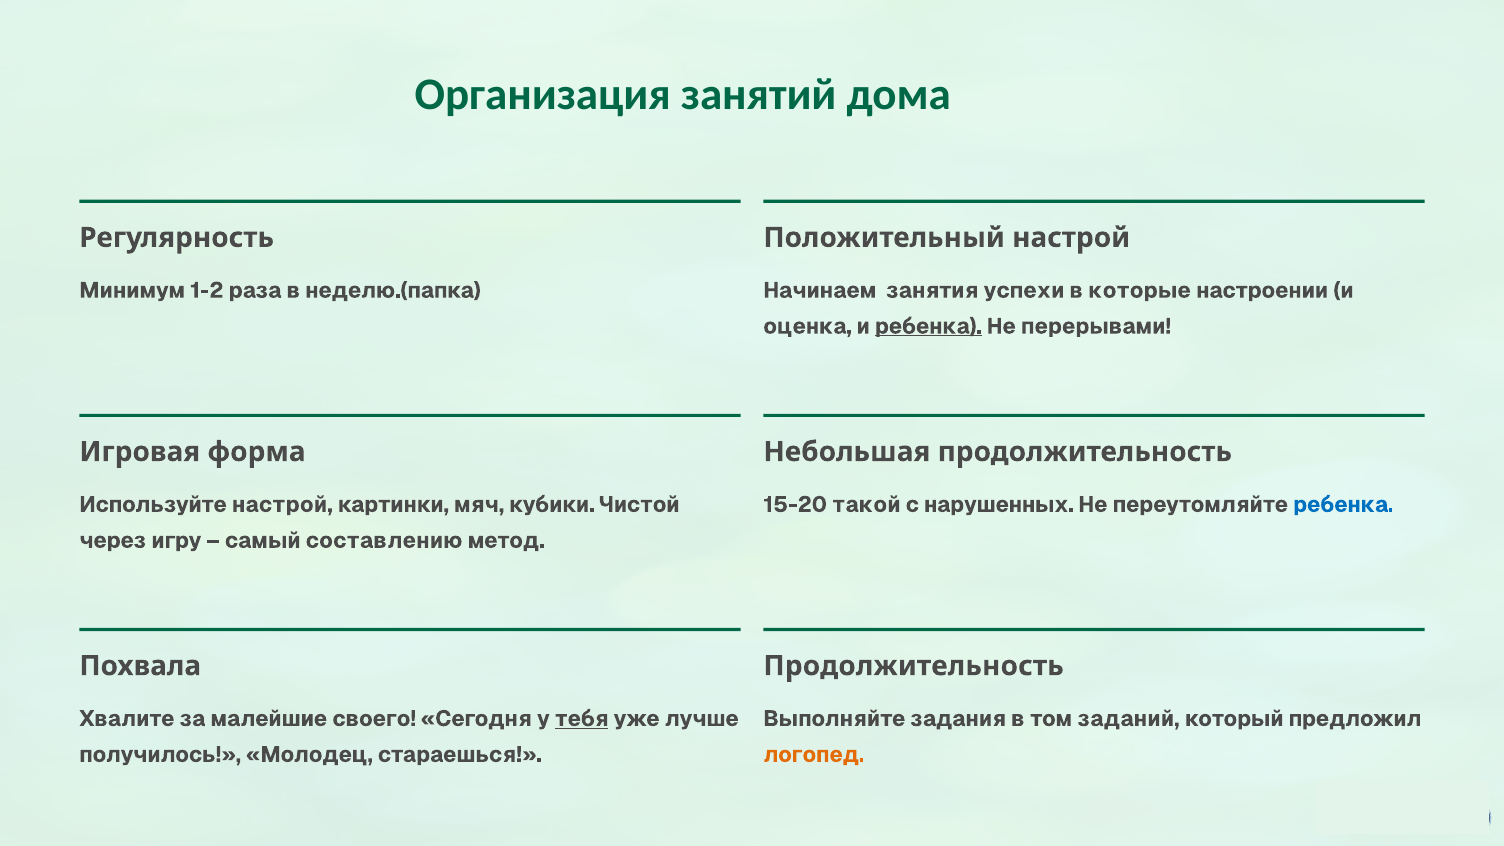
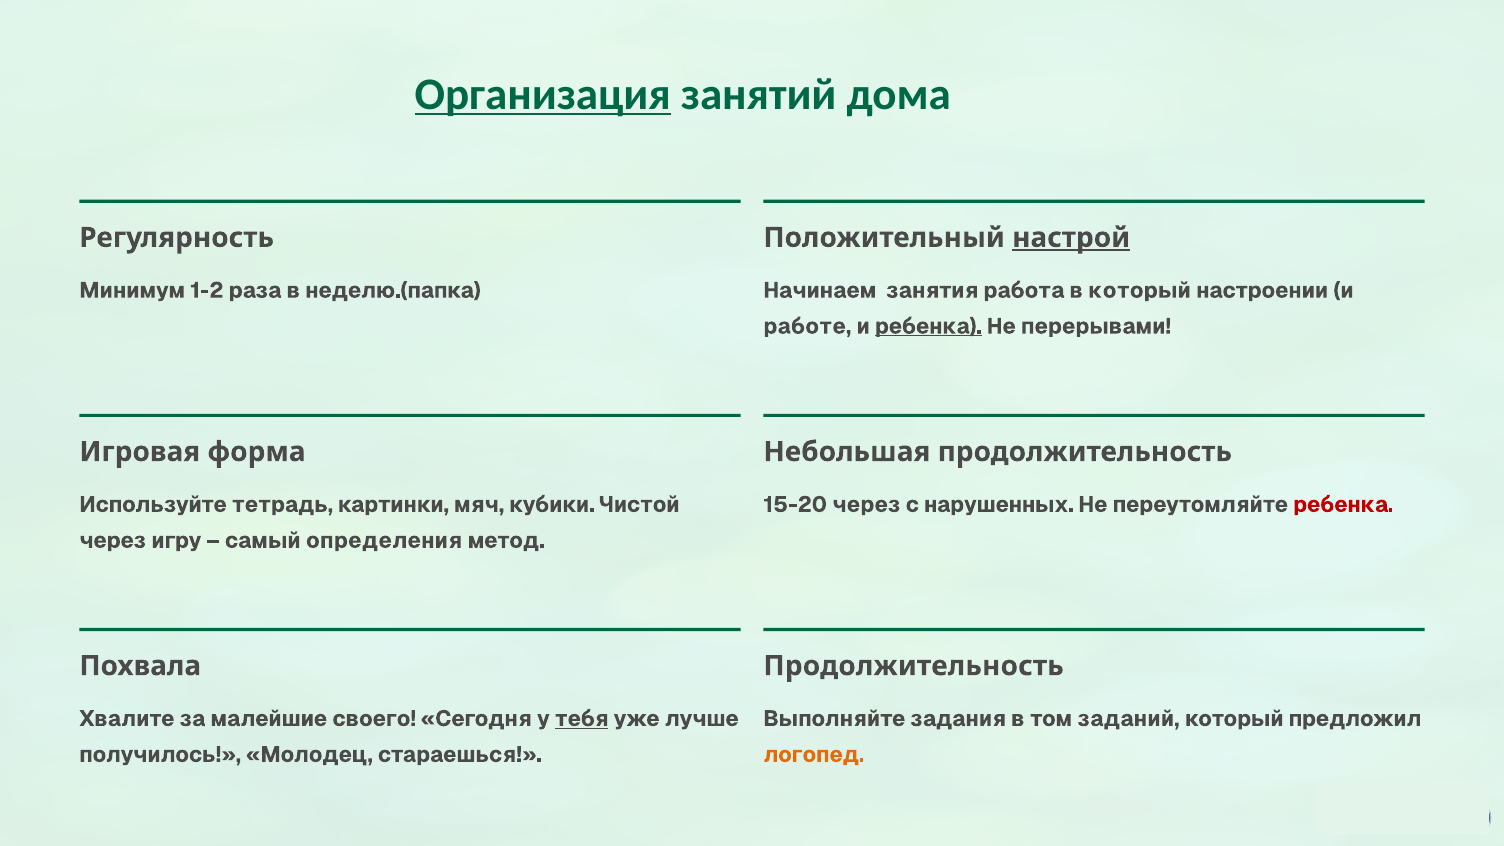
Организация underline: none -> present (543, 95)
настрой underline: none -> present (1071, 238)
успехи: успехи -> работа (1024, 290)
в которые: которые -> который (1139, 290)
оценка: оценка -> работе (807, 326)
Используйте настрой: настрой -> тетрадь (282, 505)
15-20 такой: такой -> через (866, 505)
ребенка colour: blue -> red (1343, 505)
составлению: составлению -> определения (384, 540)
